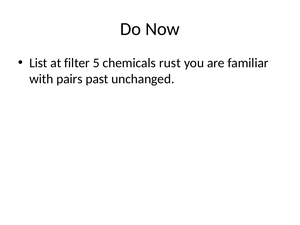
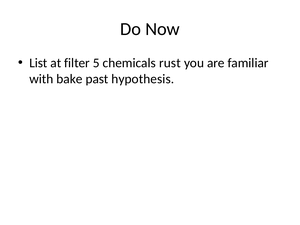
pairs: pairs -> bake (69, 79)
unchanged: unchanged -> hypothesis (143, 79)
